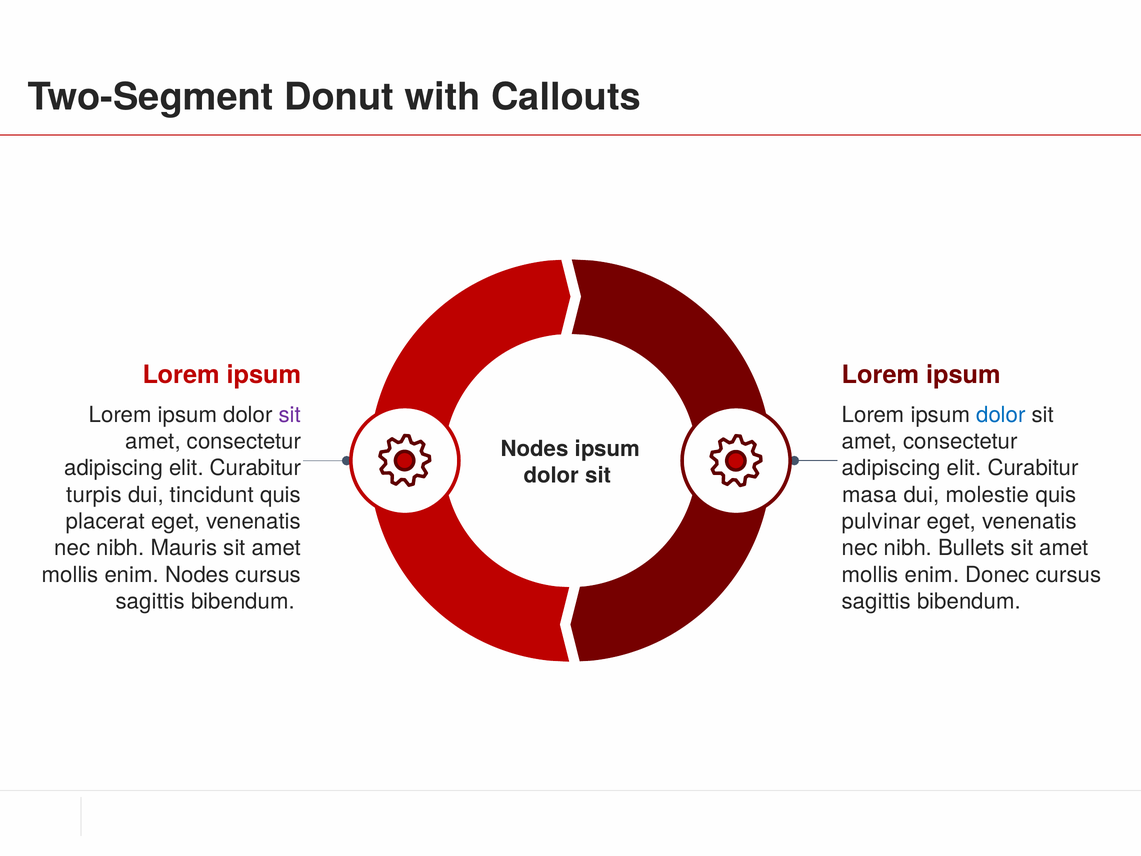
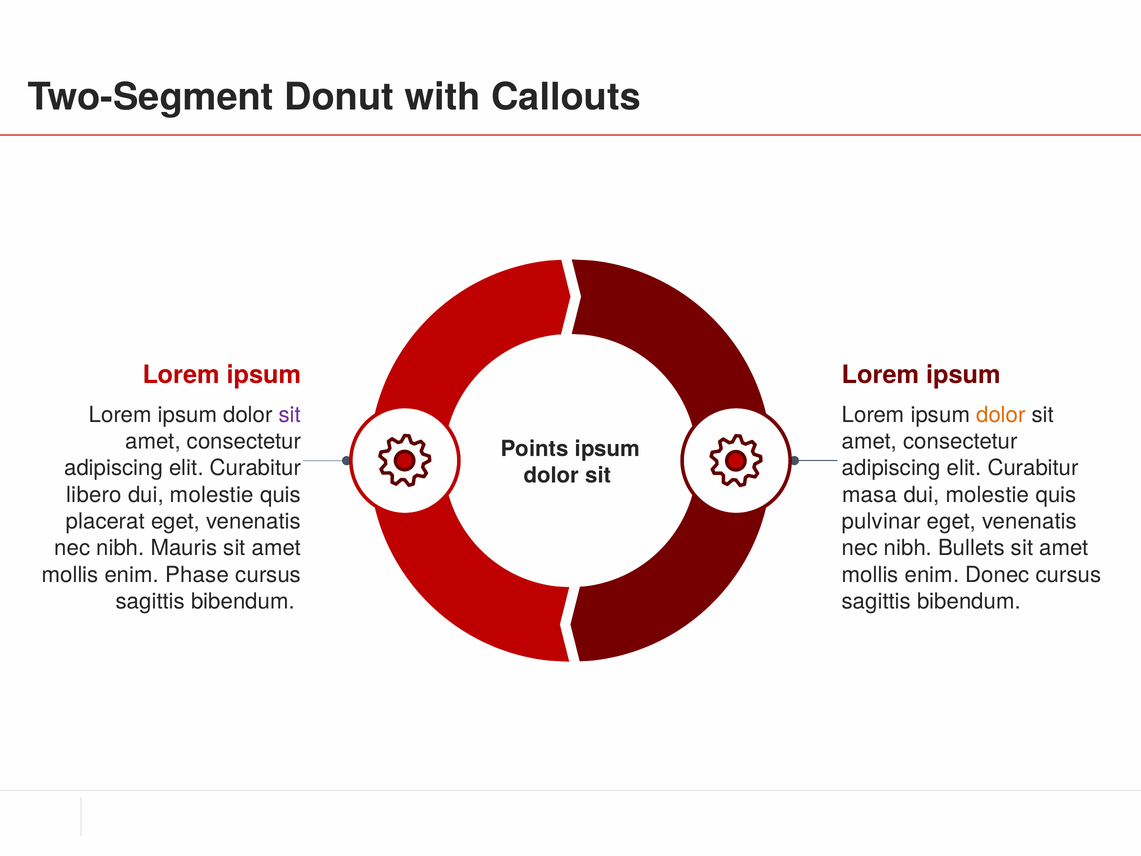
dolor colour: blue -> orange (1001, 415)
Nodes: Nodes -> Points (535, 449)
turpis: turpis -> libero (94, 495)
tincidunt: tincidunt -> molestie (212, 495)
enim Nodes: Nodes -> Phase (197, 575)
